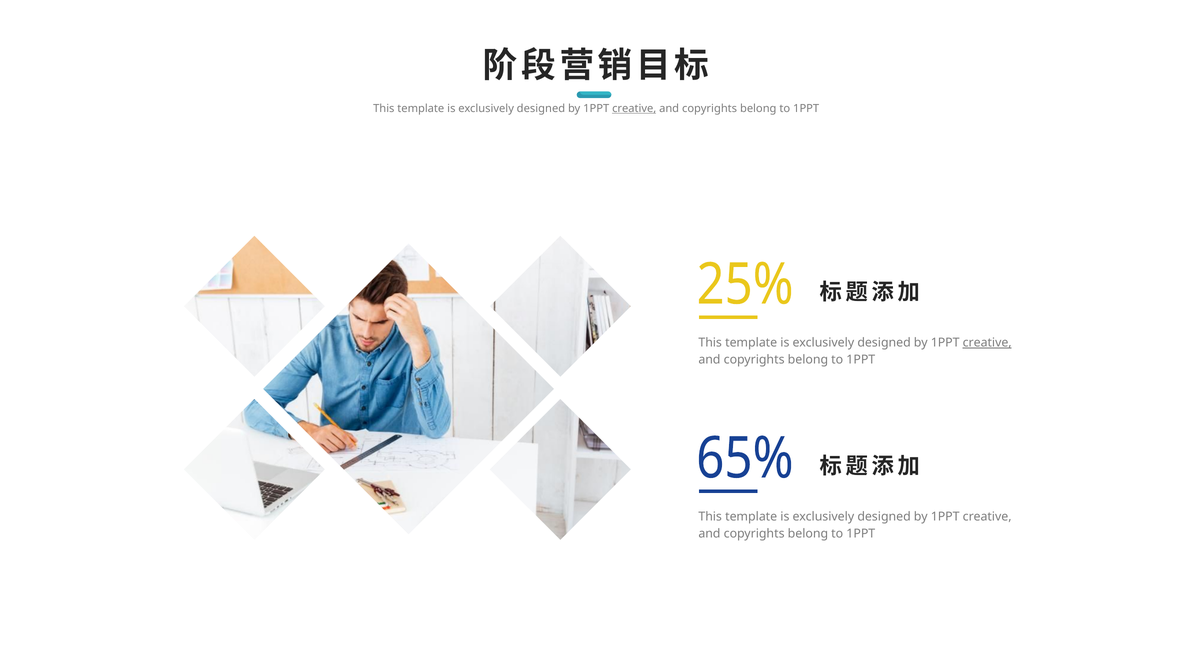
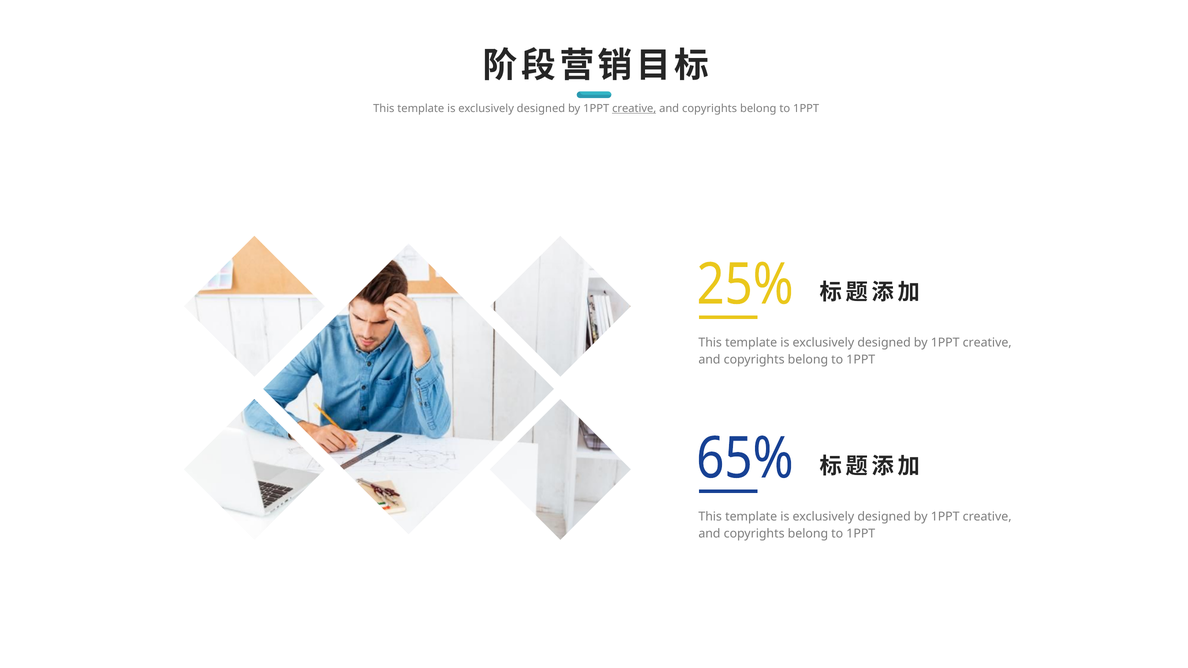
creative underline: present -> none (987, 343)
